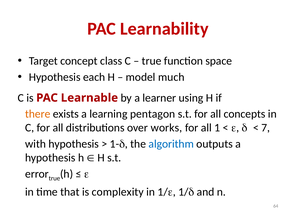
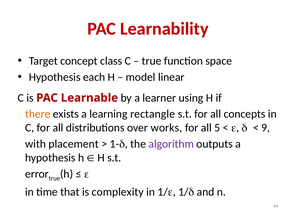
much: much -> linear (171, 77)
pentagon: pentagon -> rectangle (153, 114)
1: 1 -> 5 (217, 128)
7: 7 -> 9 (266, 128)
with hypothesis: hypothesis -> placement (74, 144)
algorithm colour: blue -> purple (171, 144)
